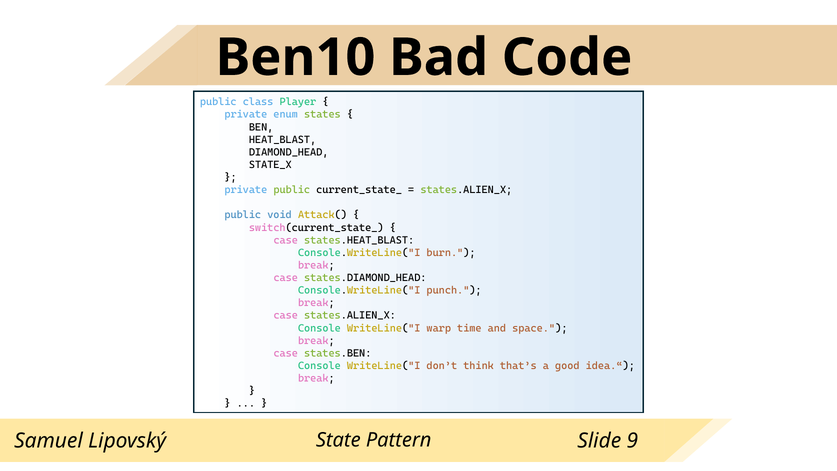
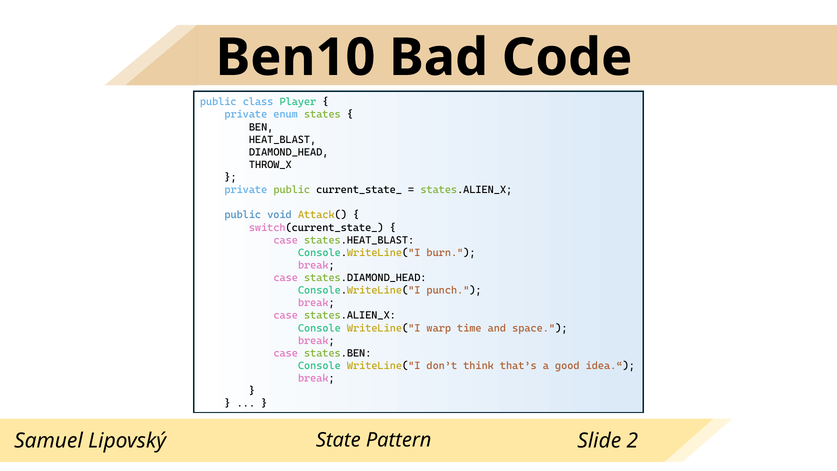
STATE_X: STATE_X -> THROW_X (270, 165)
9: 9 -> 2 (632, 440)
